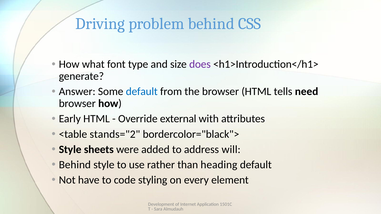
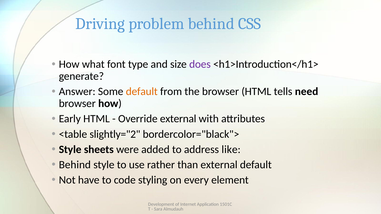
default colour: blue -> orange (142, 92)
stands="2: stands="2 -> slightly="2 (115, 134)
will: will -> like (231, 150)
than heading: heading -> external (219, 165)
